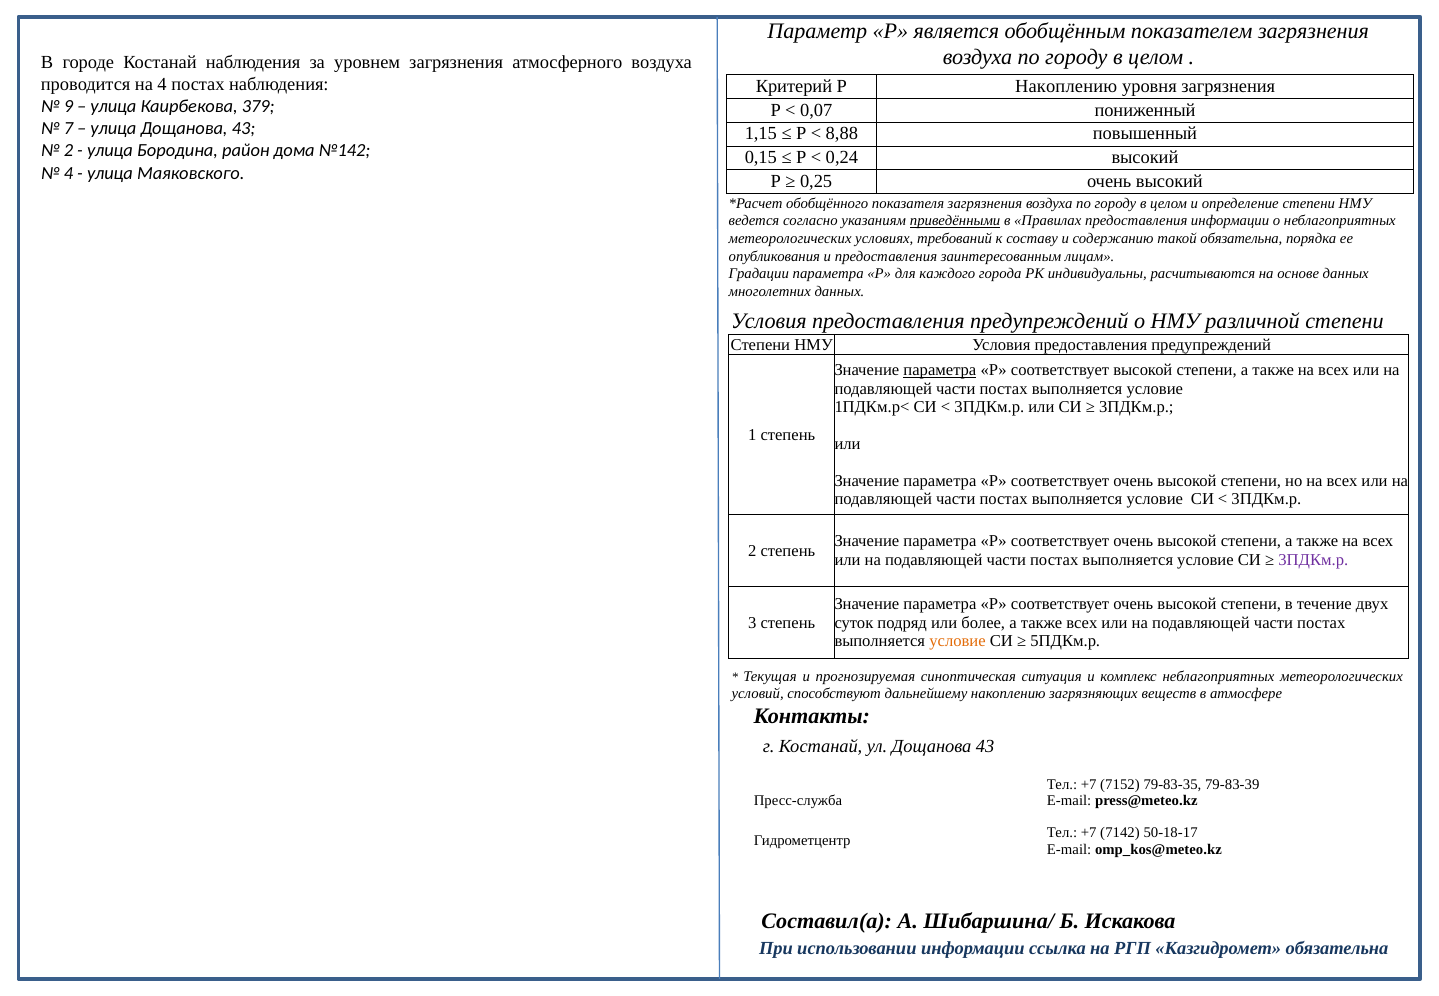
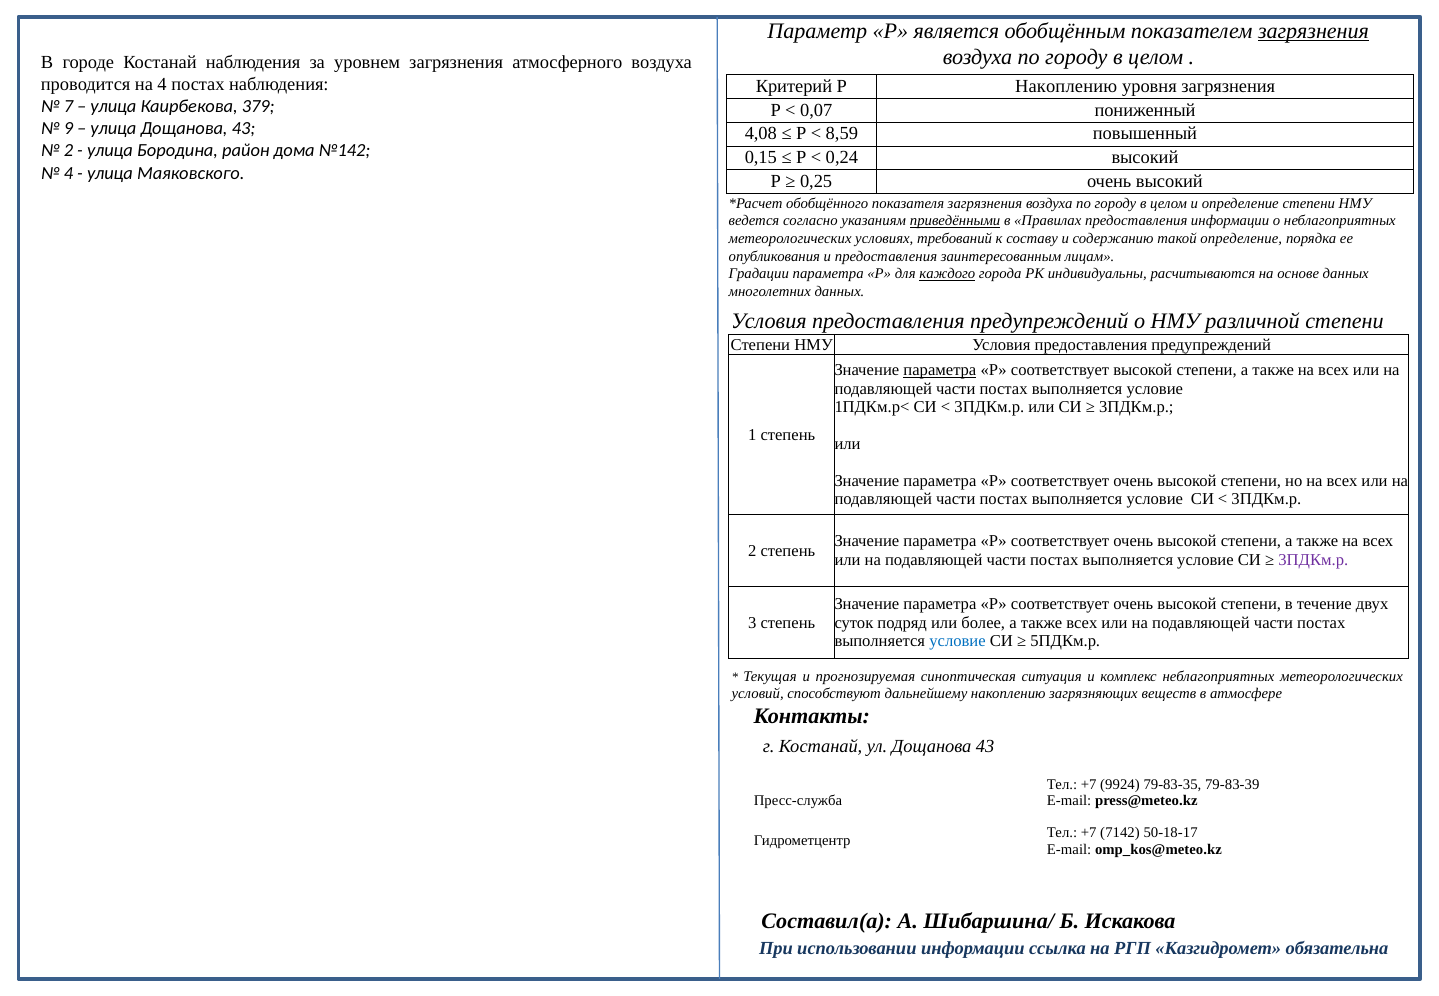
загрязнения underline: none -> present (1313, 31)
9: 9 -> 7 (68, 106)
7: 7 -> 9 (68, 129)
1,15: 1,15 -> 4,08 (761, 134)
8,88: 8,88 -> 8,59 (842, 134)
такой обязательна: обязательна -> определение (1241, 239)
каждого underline: none -> present (947, 274)
условие colour: orange -> blue (958, 641)
7152: 7152 -> 9924 (1120, 784)
